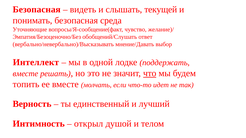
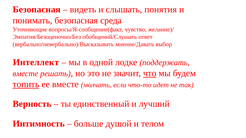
текущей: текущей -> понятия (161, 10)
топить underline: none -> present (26, 85)
открыл: открыл -> больше (89, 124)
